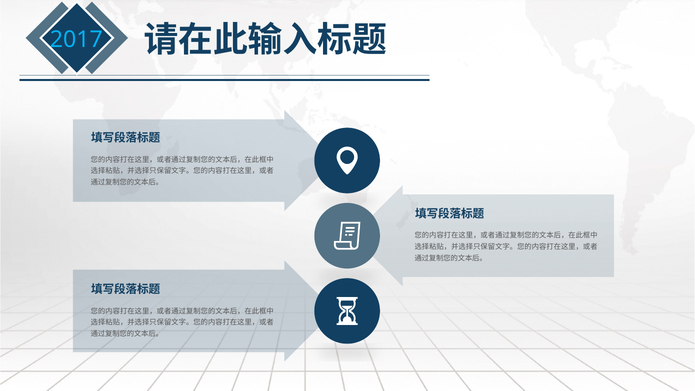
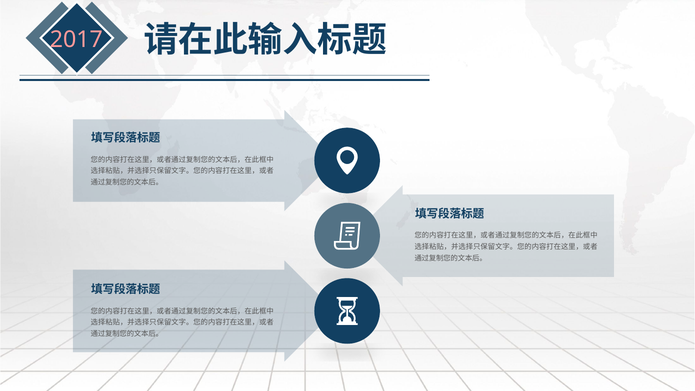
2017 colour: light blue -> pink (76, 39)
